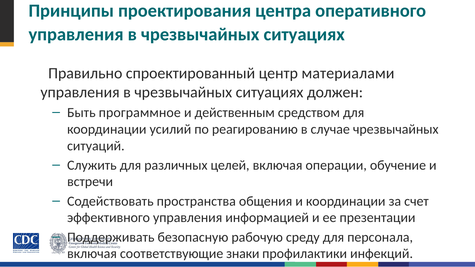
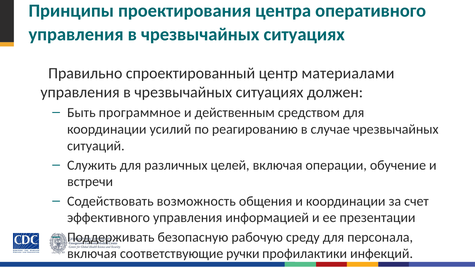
пространства: пространства -> возможность (196, 201)
знаки: знаки -> ручки (243, 254)
